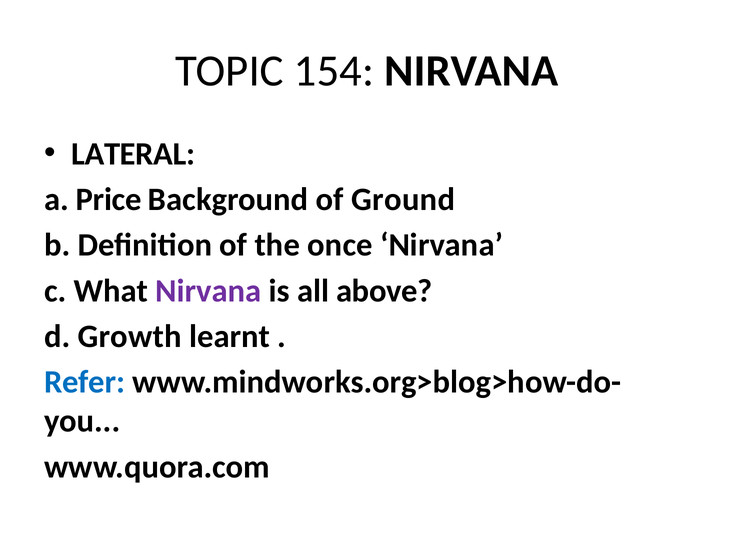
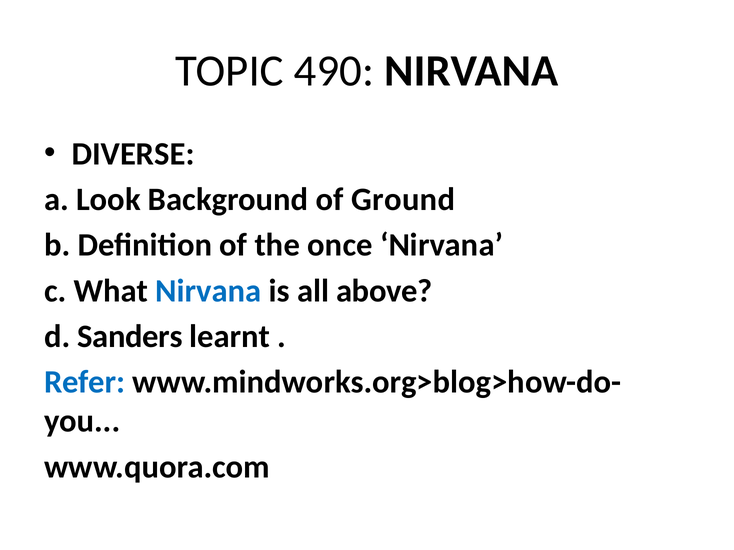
154: 154 -> 490 (334, 71)
LATERAL: LATERAL -> DIVERSE (133, 154)
Price: Price -> Look (108, 200)
Nirvana colour: purple -> blue (208, 291)
Growth: Growth -> Sanders (130, 337)
